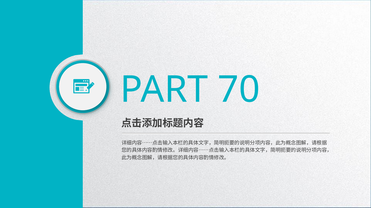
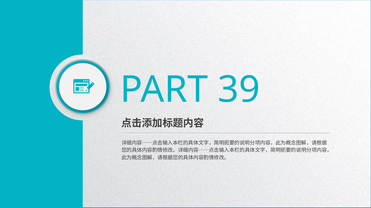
70: 70 -> 39 (239, 90)
